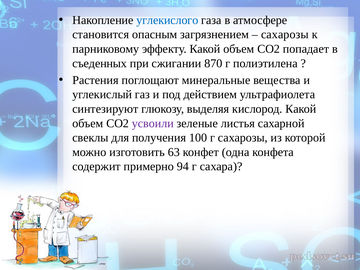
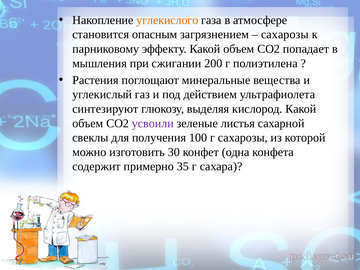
углекислого colour: blue -> orange (167, 20)
съеденных: съеденных -> мышления (100, 63)
870: 870 -> 200 (213, 63)
63: 63 -> 30 (174, 152)
94: 94 -> 35 (183, 167)
